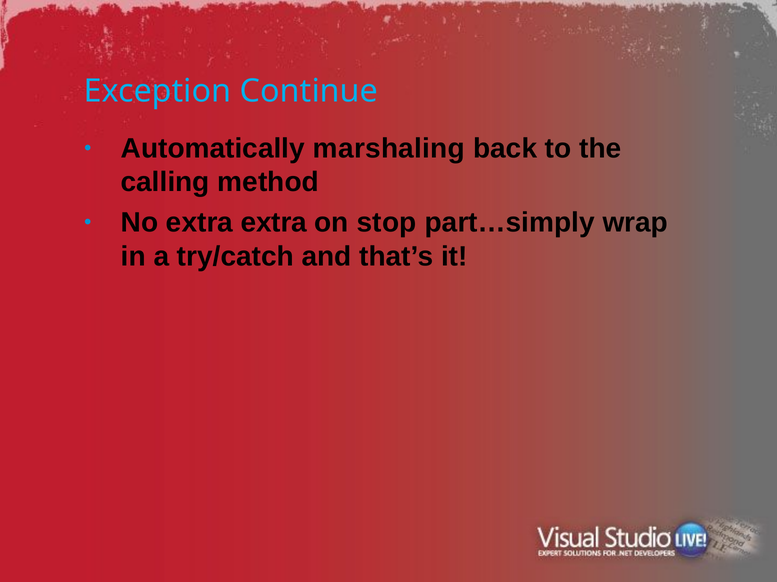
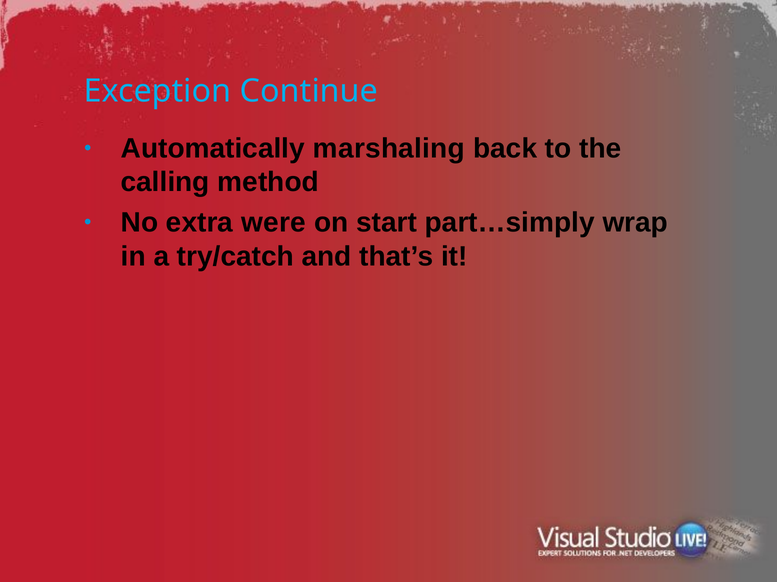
extra extra: extra -> were (274, 223)
stop: stop -> start (387, 223)
